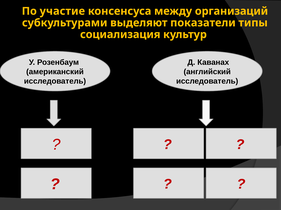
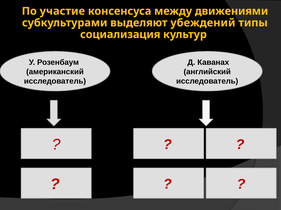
организаций: организаций -> движениями (232, 11)
показатели: показатели -> убеждений (203, 23)
